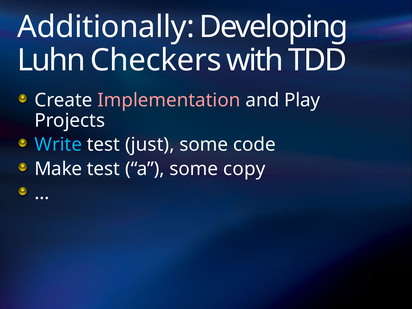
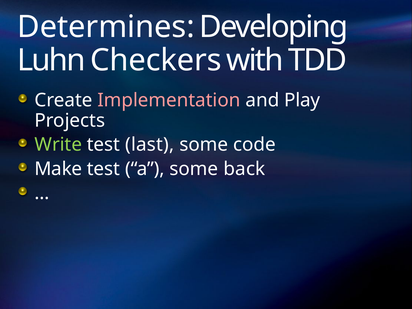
Additionally: Additionally -> Determines (106, 27)
Write colour: light blue -> light green (58, 145)
just: just -> last (150, 145)
copy: copy -> back (244, 169)
